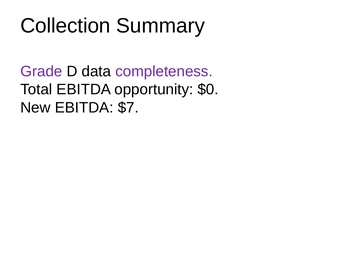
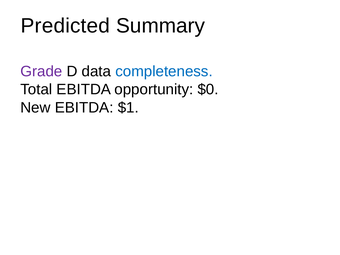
Collection: Collection -> Predicted (65, 26)
completeness colour: purple -> blue (164, 71)
$7: $7 -> $1 (128, 108)
